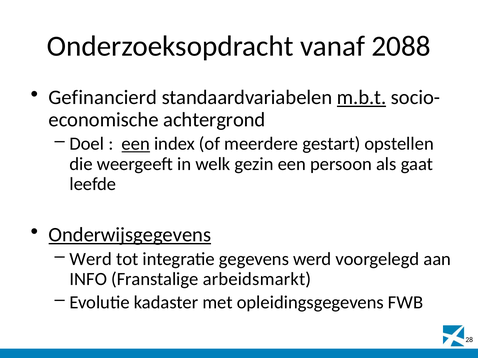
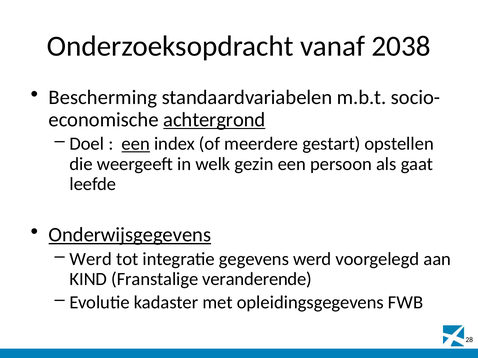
2088: 2088 -> 2038 (401, 46)
Gefinancierd: Gefinancierd -> Bescherming (103, 98)
m.b.t underline: present -> none (362, 98)
achtergrond underline: none -> present (214, 120)
INFO: INFO -> KIND (88, 279)
arbeidsmarkt: arbeidsmarkt -> veranderende (257, 279)
